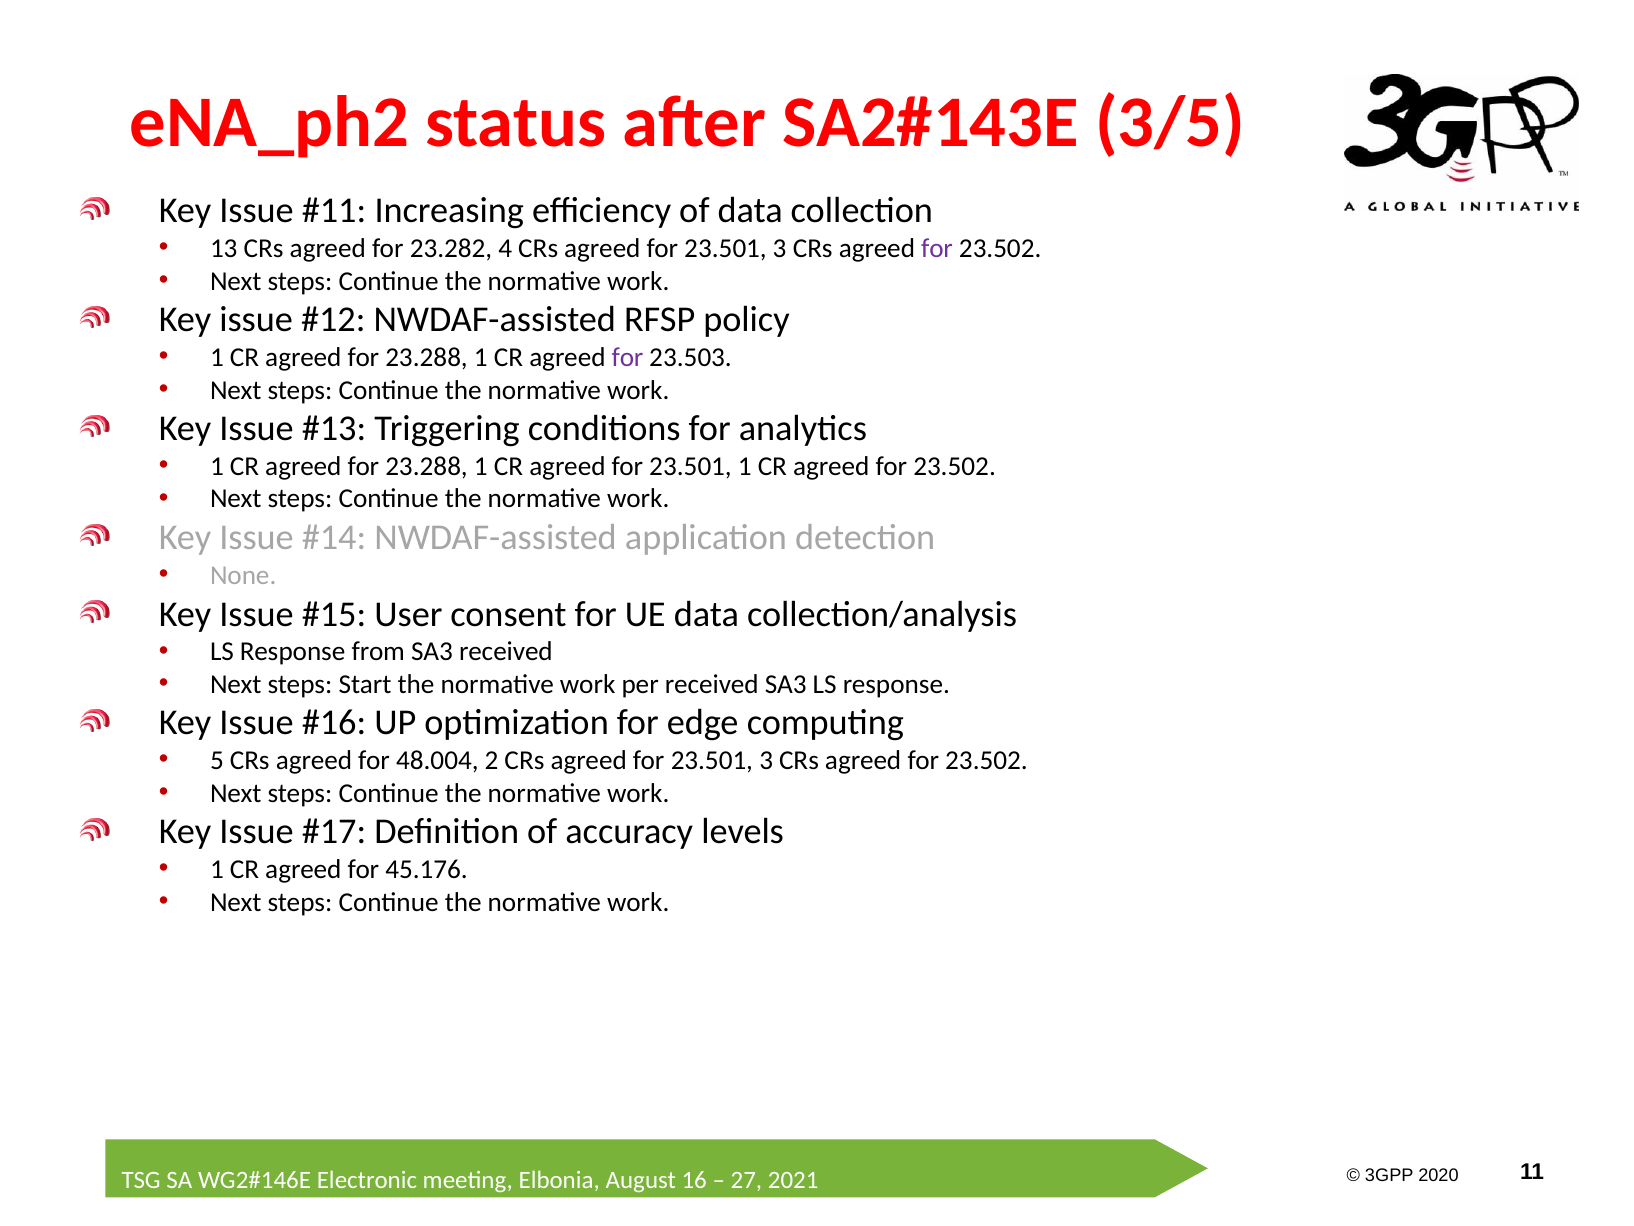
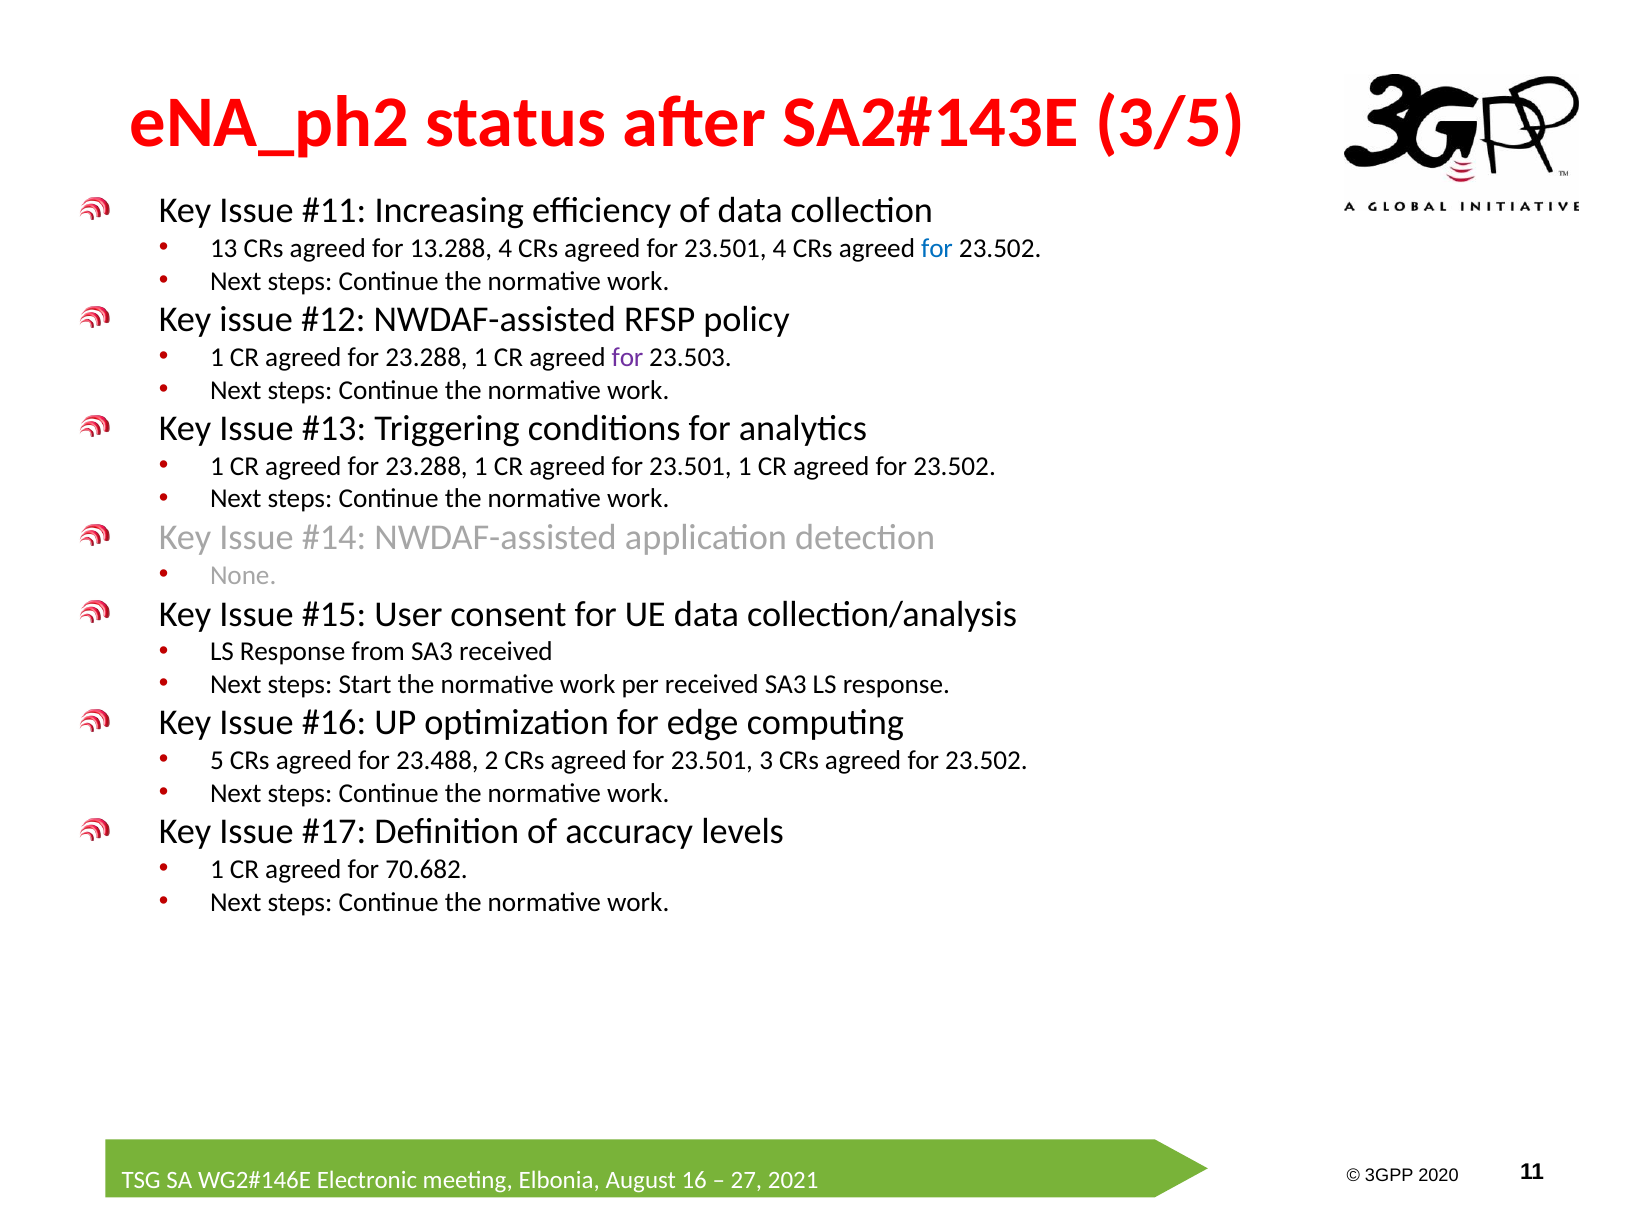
23.282: 23.282 -> 13.288 (451, 248)
3: 3 -> 4 (780, 248)
for colour: purple -> blue (937, 248)
48.004: 48.004 -> 23.488 (437, 760)
45.176: 45.176 -> 70.682 (427, 869)
